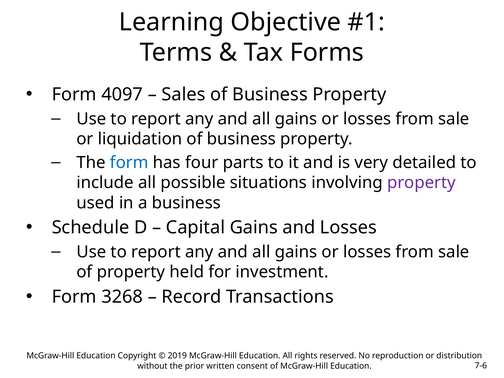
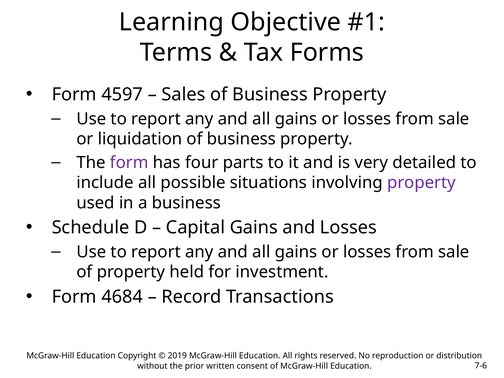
4097: 4097 -> 4597 (122, 95)
form colour: blue -> purple (129, 163)
3268: 3268 -> 4684 (122, 297)
